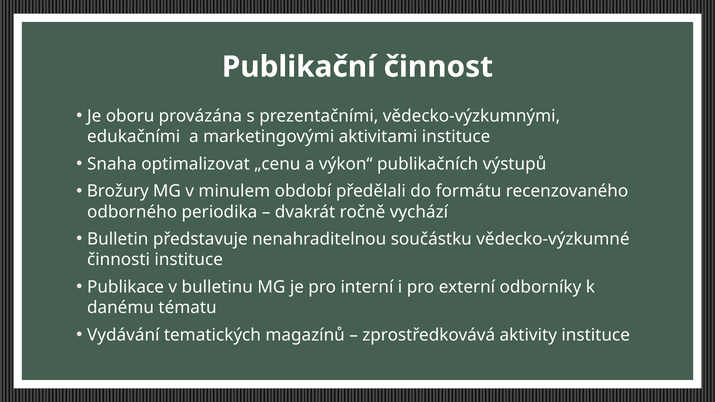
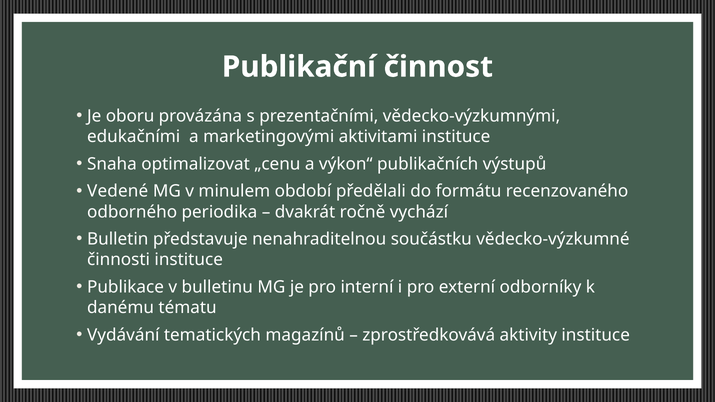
Brožury: Brožury -> Vedené (118, 191)
